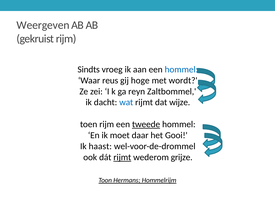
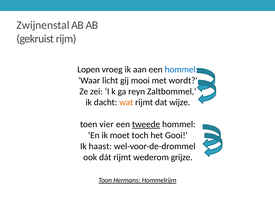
Weergeven: Weergeven -> Zwijnenstal (43, 25)
Sindts: Sindts -> Lopen (89, 69)
reus: reus -> licht (110, 80)
hoge: hoge -> mooi (140, 80)
wat colour: blue -> orange (126, 102)
toen rijm: rijm -> vier (107, 124)
daar: daar -> toch (140, 135)
rijmt underline: present -> none (122, 157)
